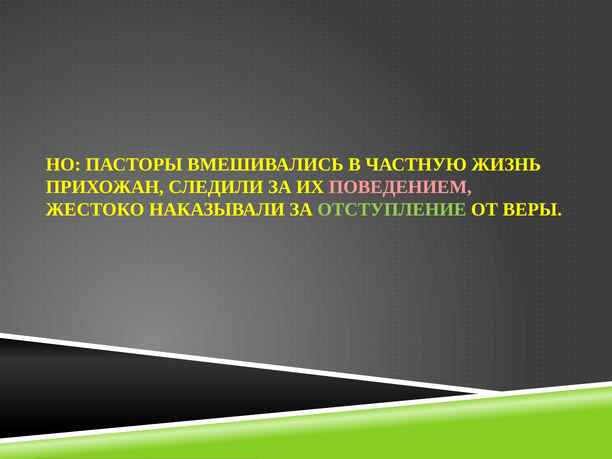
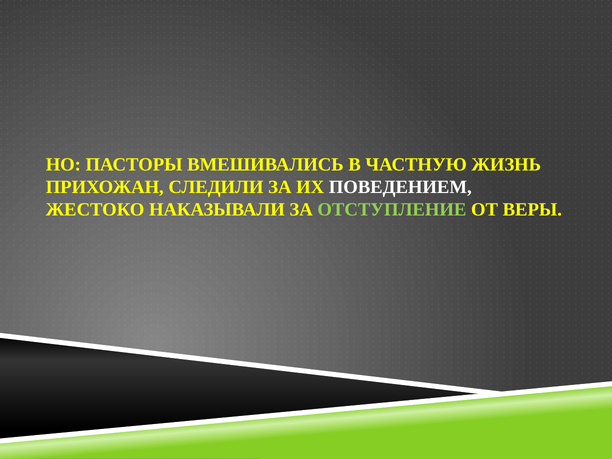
ПОВЕДЕНИЕМ colour: pink -> white (400, 187)
